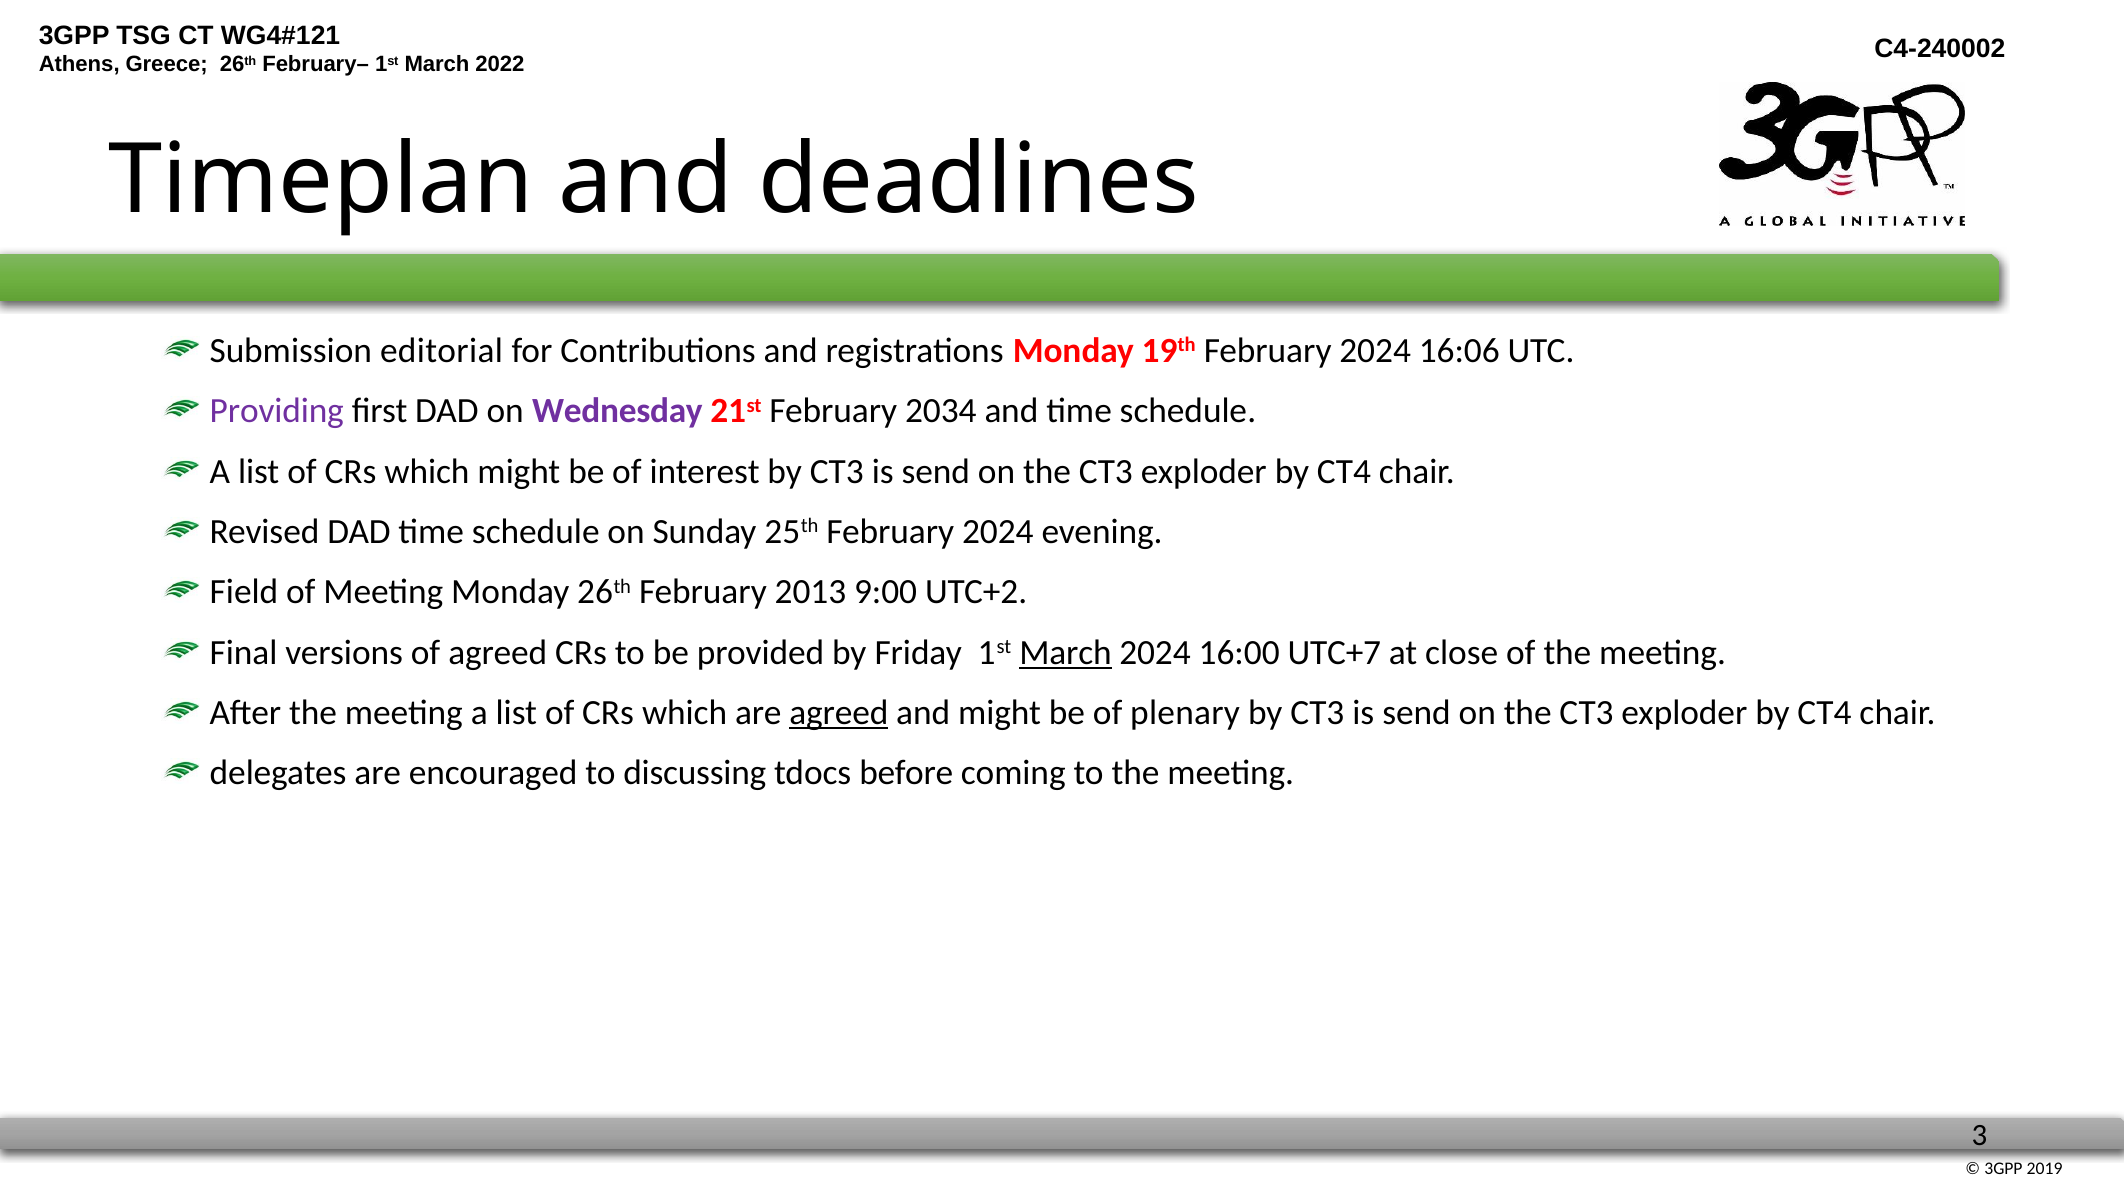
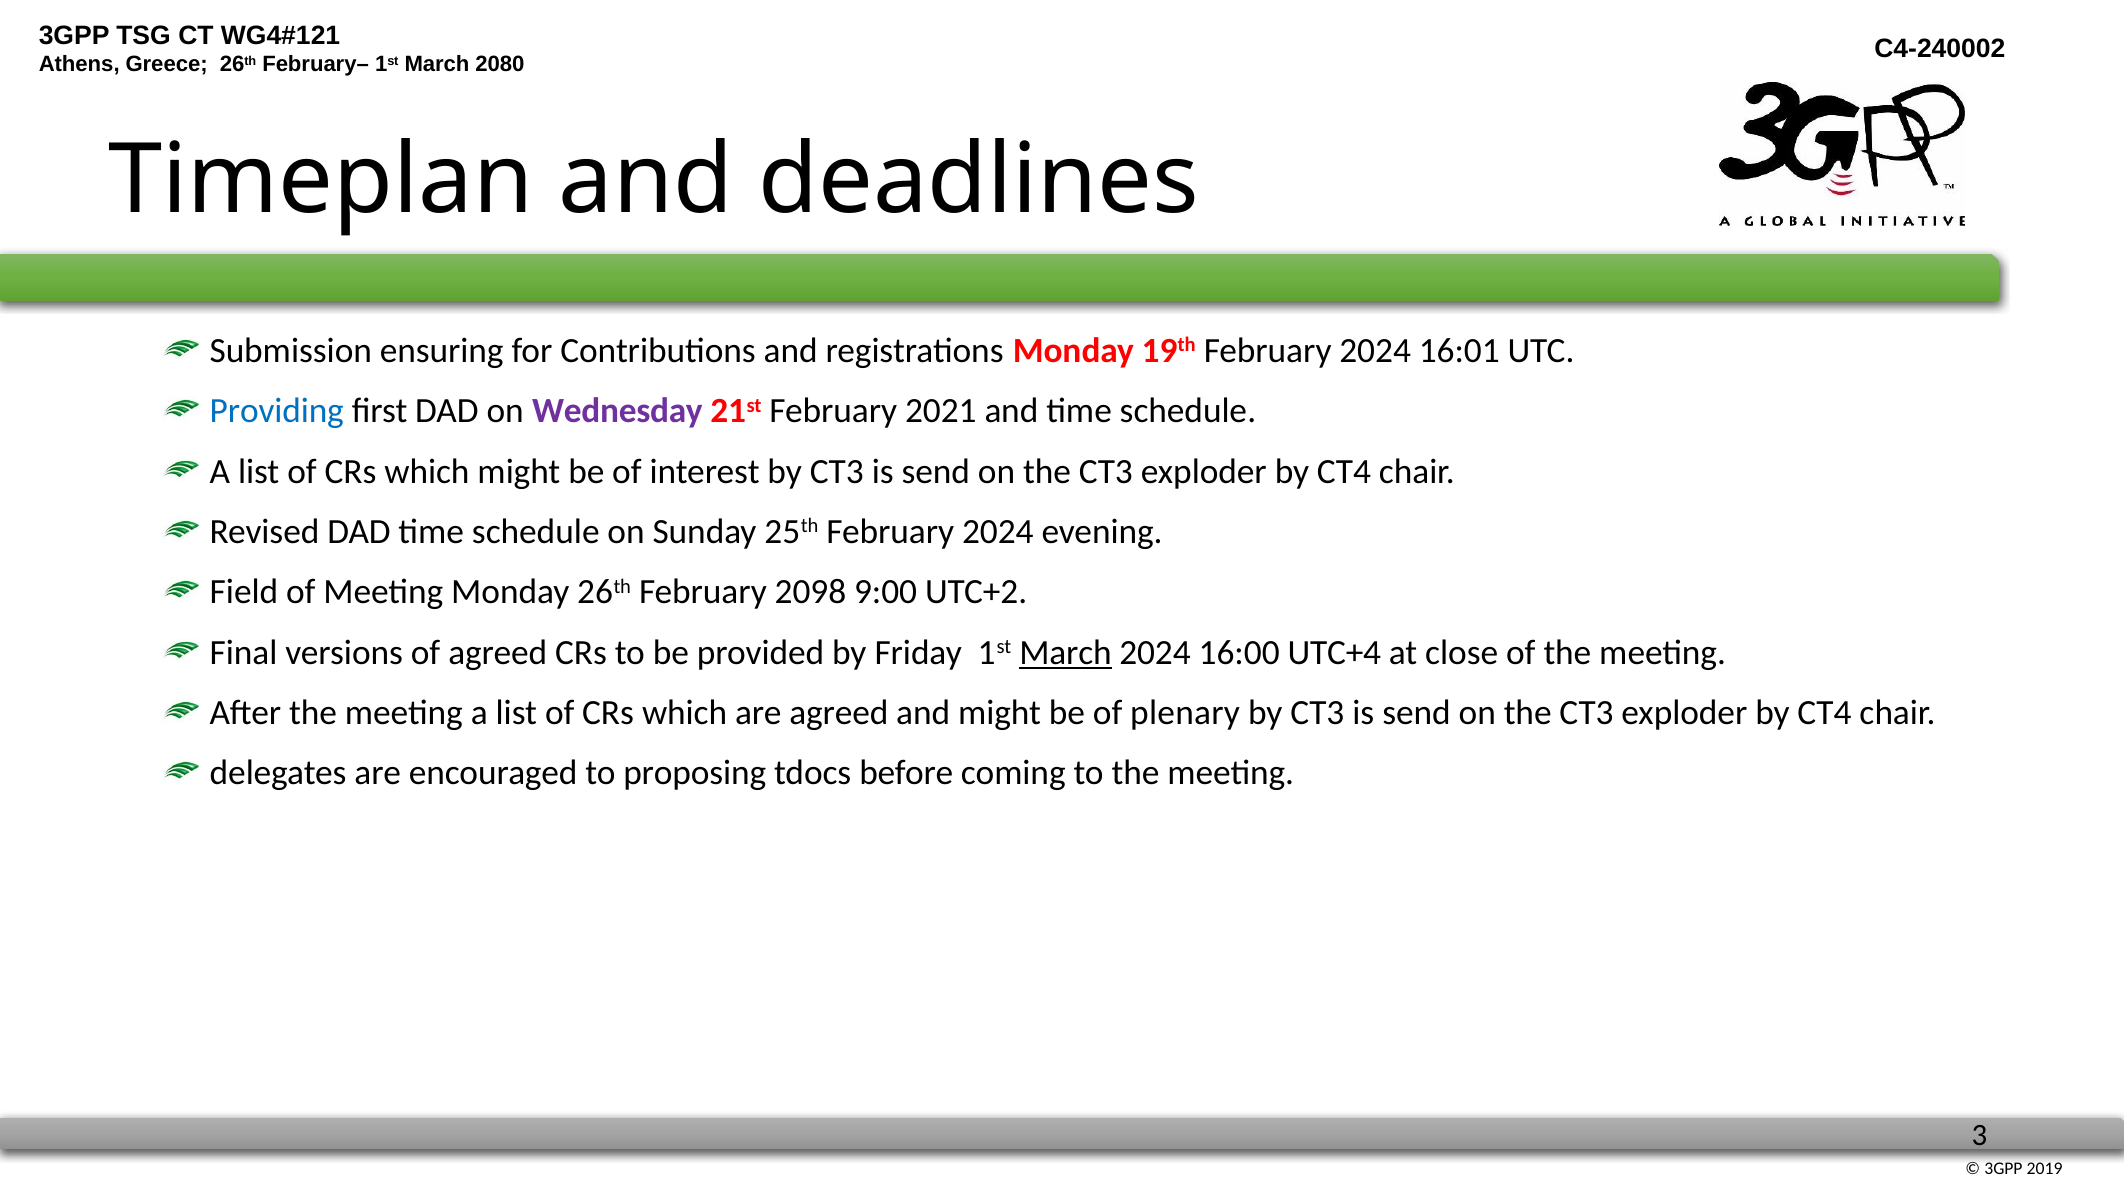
2022: 2022 -> 2080 (500, 64)
editorial: editorial -> ensuring (442, 351)
16:06: 16:06 -> 16:01 (1459, 351)
Providing colour: purple -> blue (277, 411)
2034: 2034 -> 2021 (941, 411)
2013: 2013 -> 2098 (810, 592)
UTC+7: UTC+7 -> UTC+4 (1334, 652)
agreed underline: present -> none (839, 713)
discussing: discussing -> proposing (695, 773)
